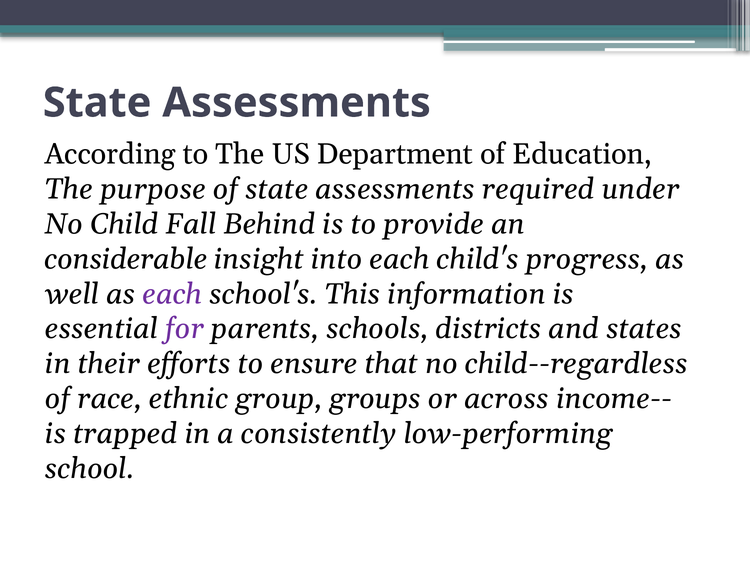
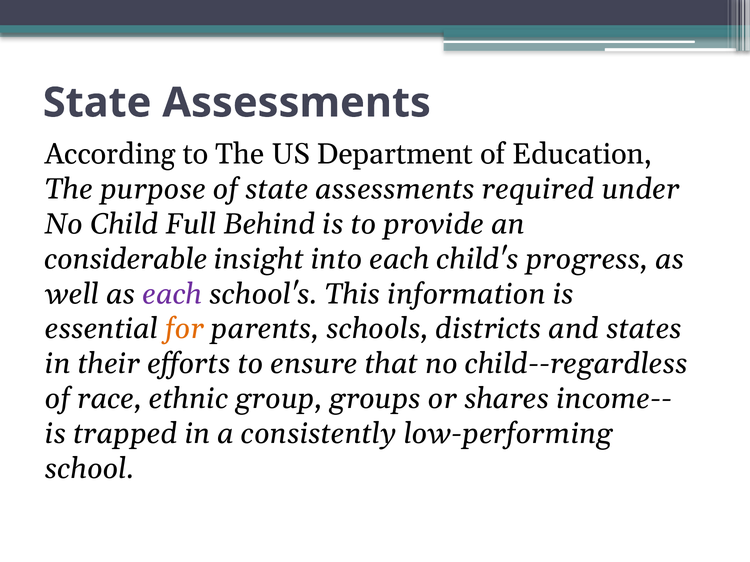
Fall: Fall -> Full (191, 224)
for colour: purple -> orange (185, 329)
across: across -> shares (507, 399)
